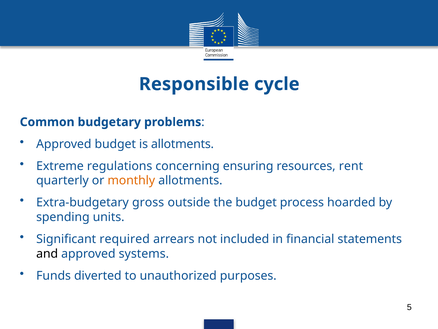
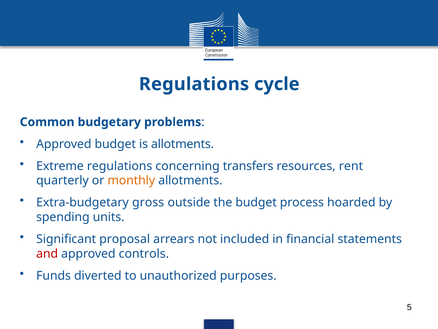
Responsible: Responsible -> Regulations (194, 84)
ensuring: ensuring -> transfers (248, 166)
required: required -> proposal (125, 239)
and colour: black -> red (47, 253)
systems: systems -> controls (144, 253)
